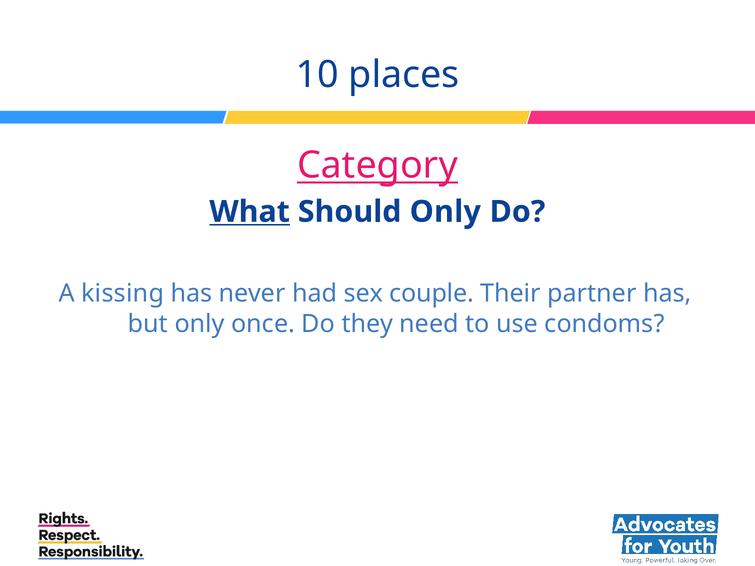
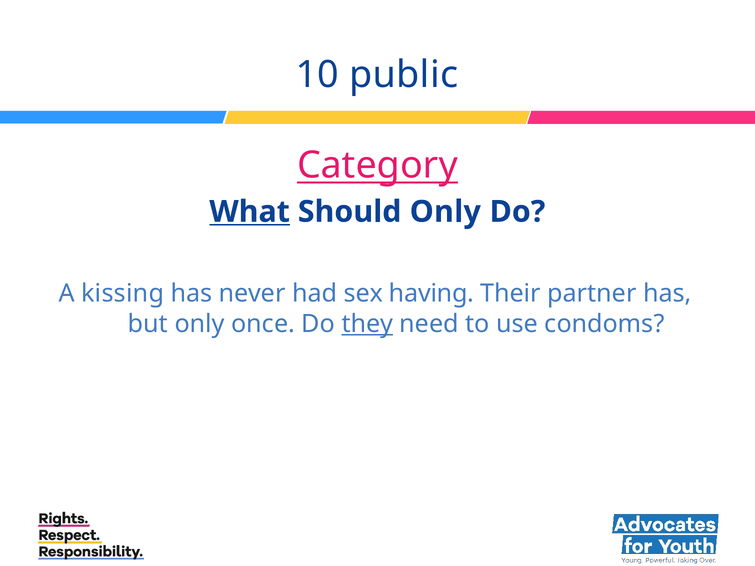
places: places -> public (404, 75)
couple: couple -> having (432, 294)
they underline: none -> present (367, 324)
